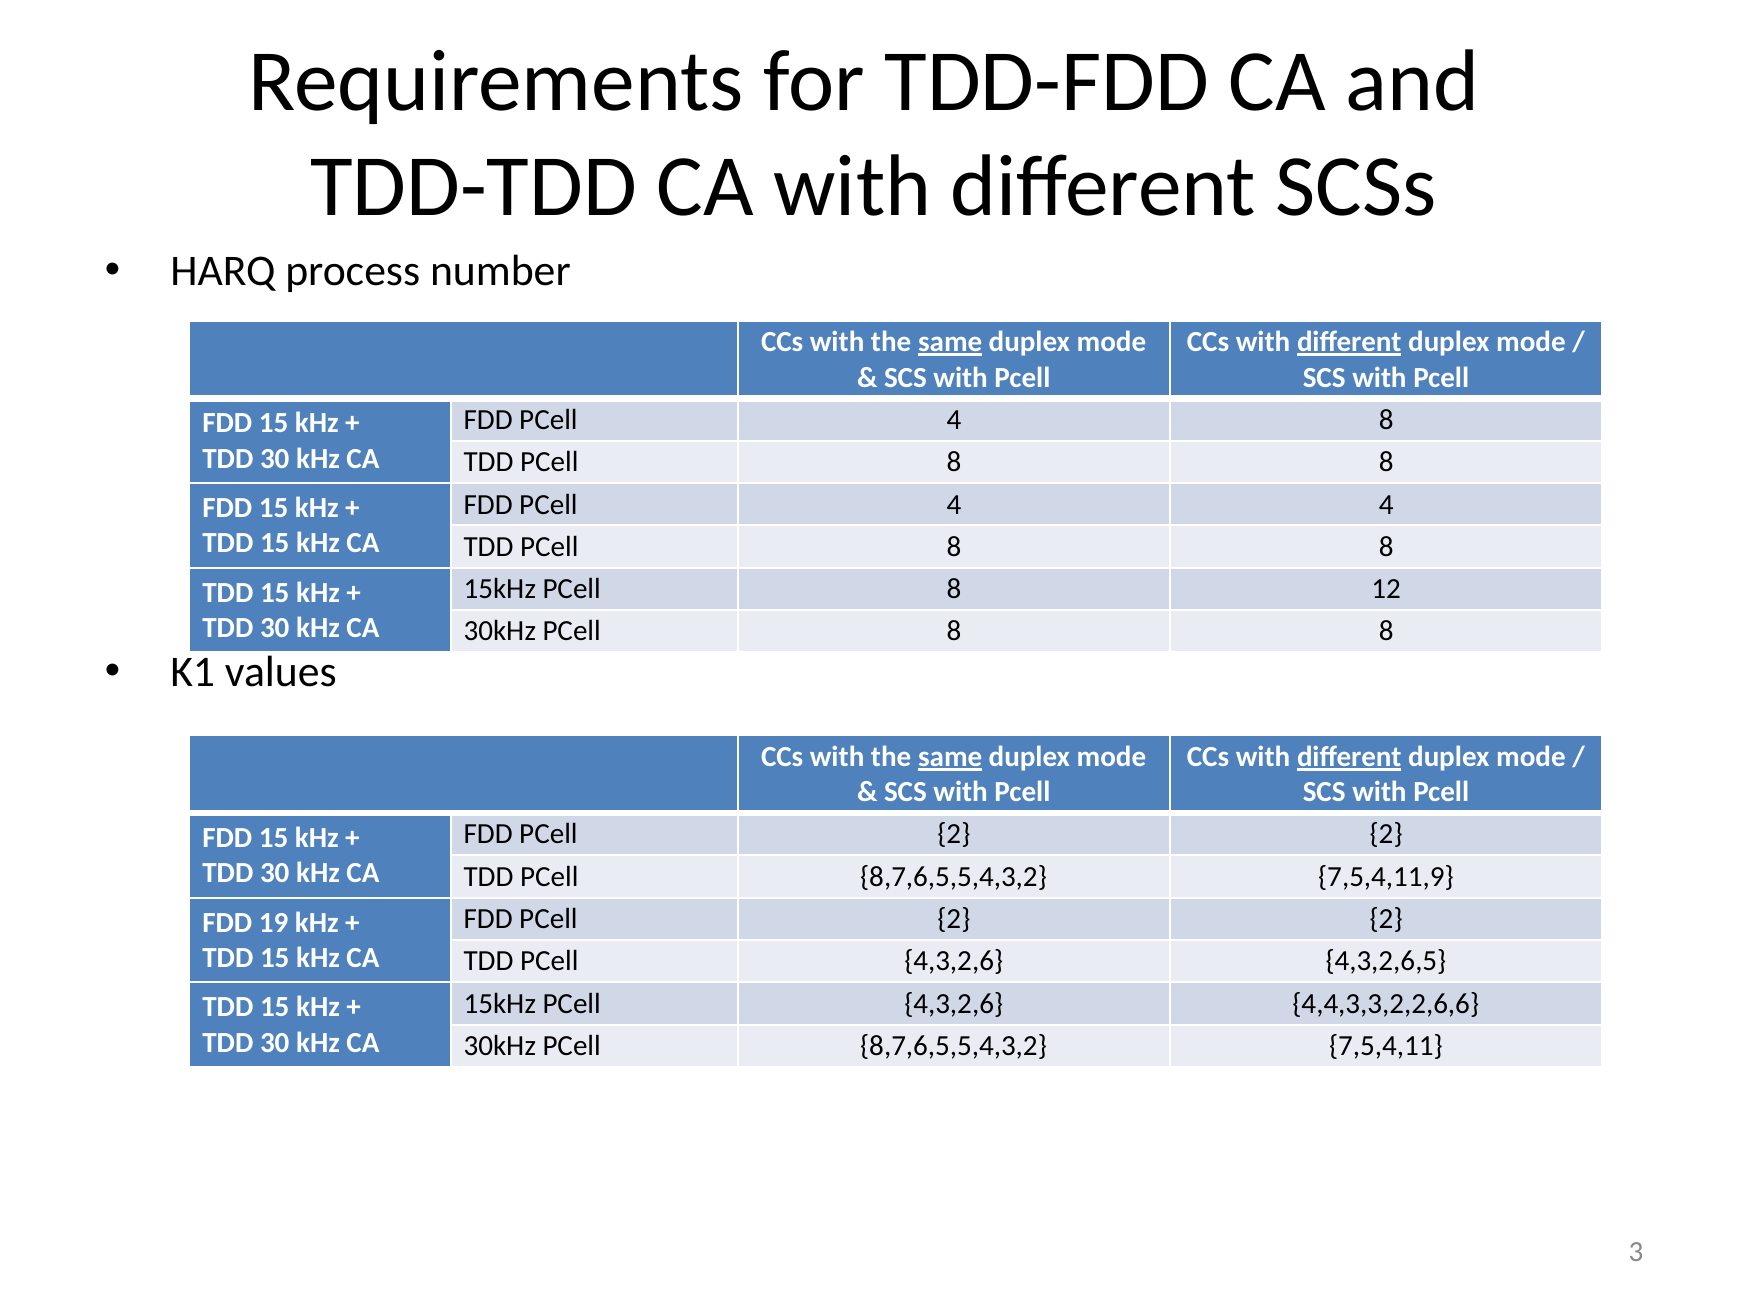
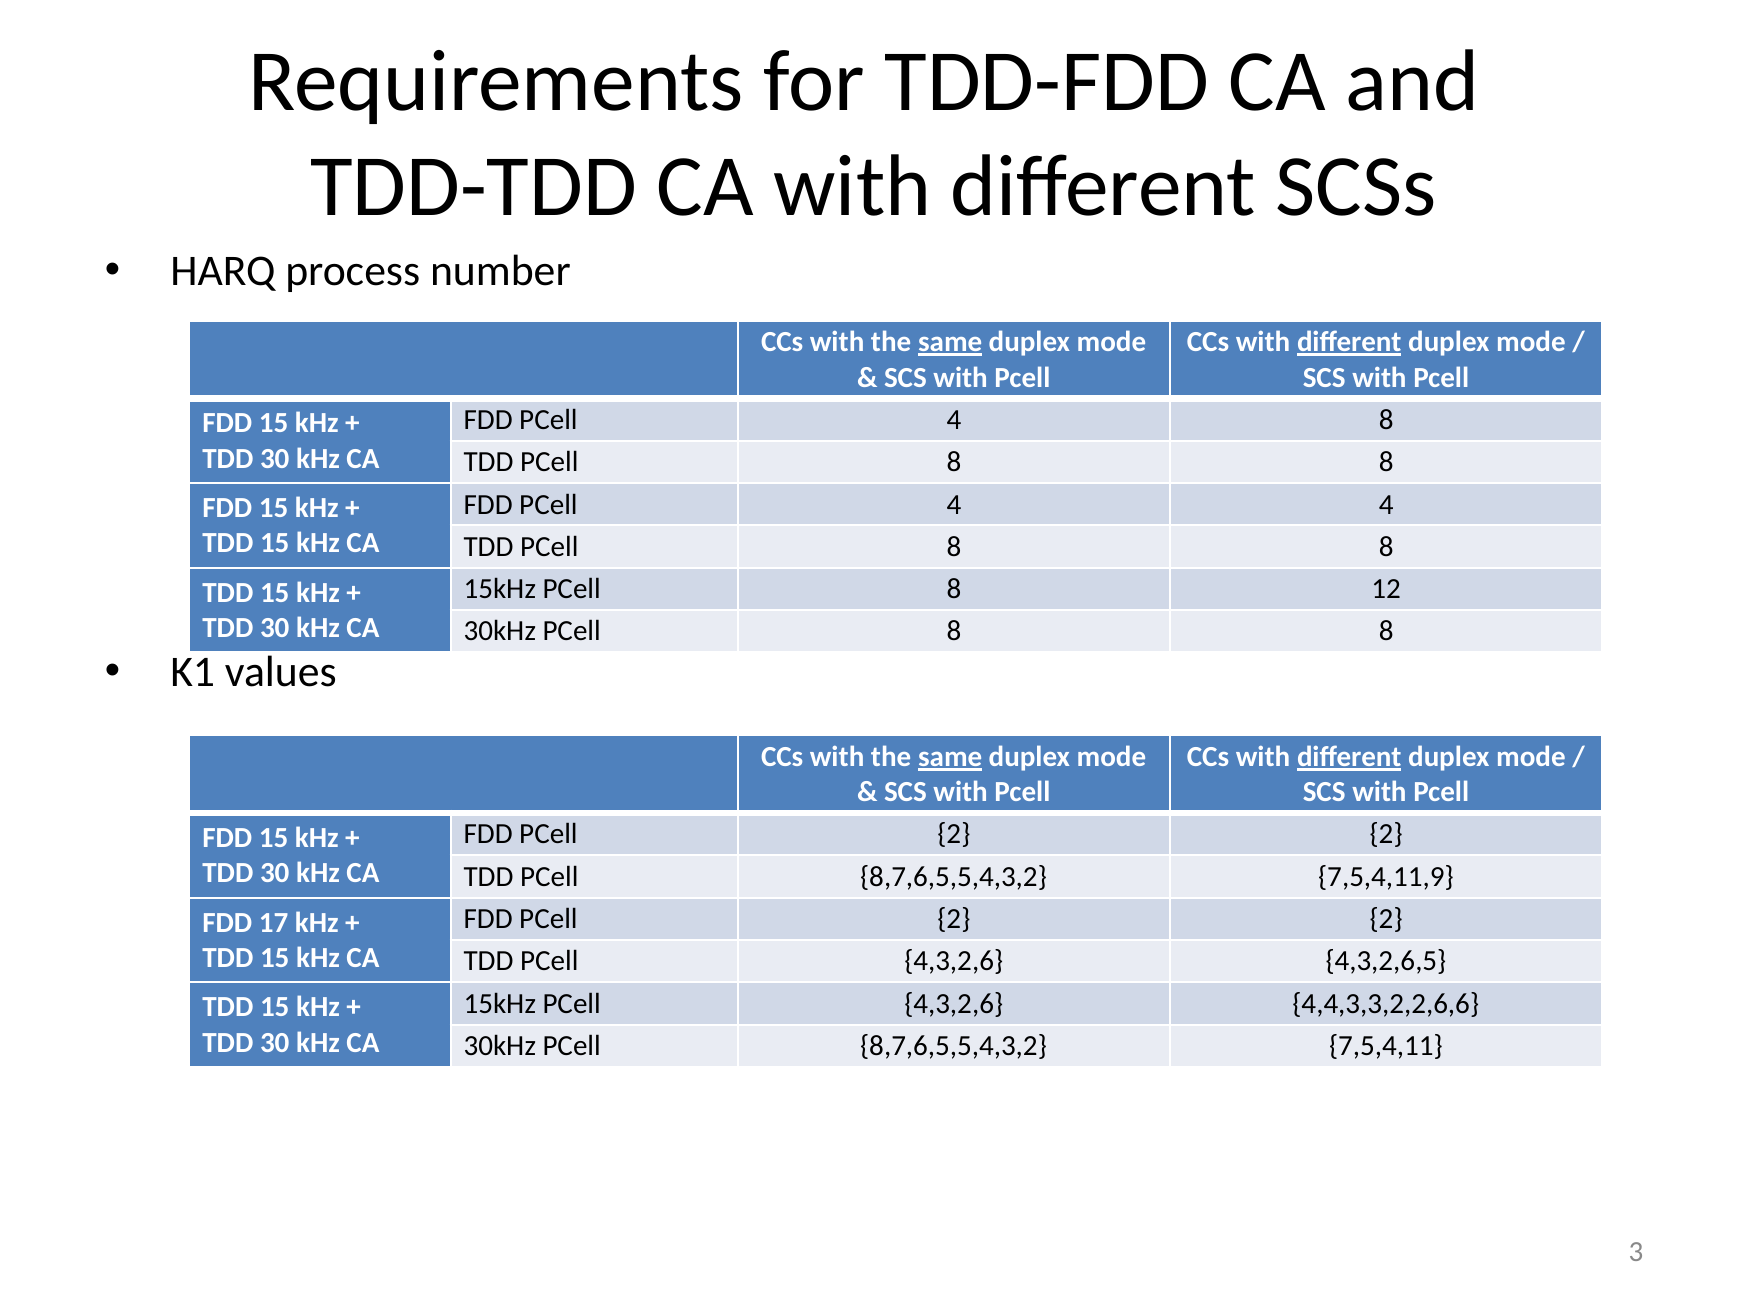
19: 19 -> 17 (274, 922)
